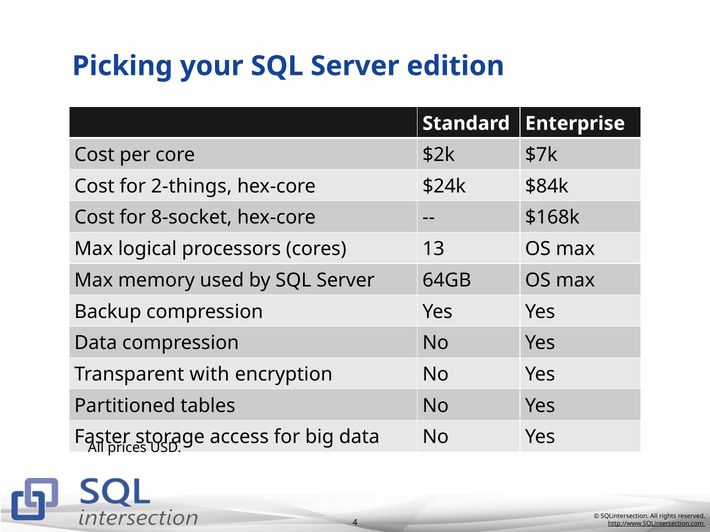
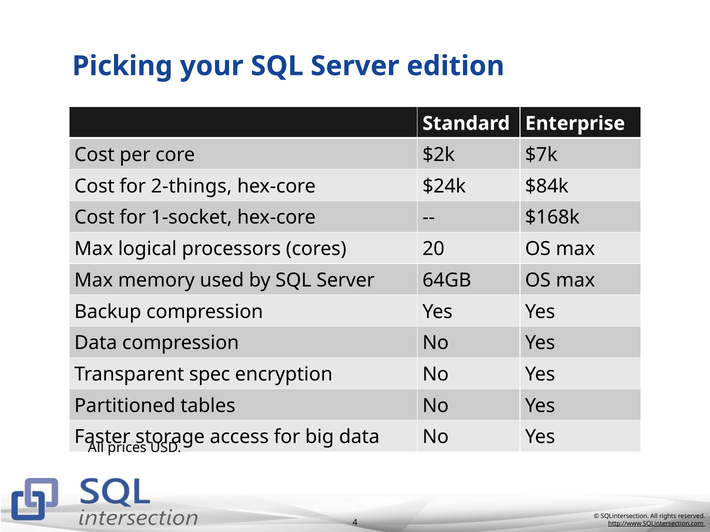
8-socket: 8-socket -> 1-socket (192, 218)
13: 13 -> 20 (433, 249)
with: with -> spec (210, 375)
